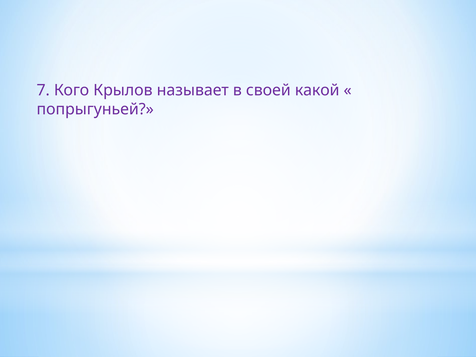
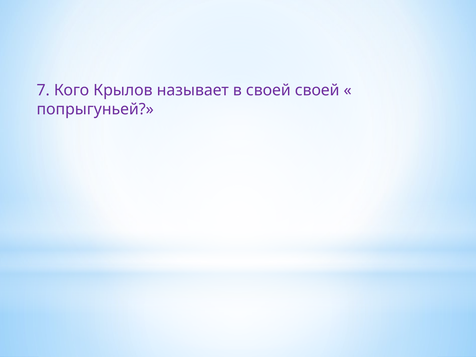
своей какой: какой -> своей (317, 90)
